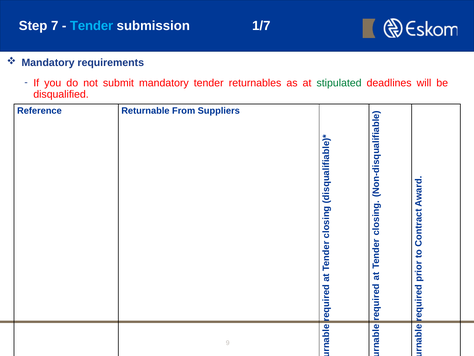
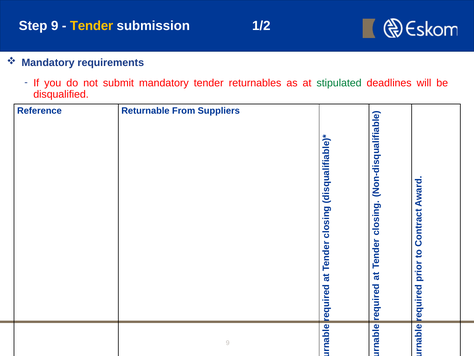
Step 7: 7 -> 9 (55, 26)
Tender colour: light blue -> yellow (92, 26)
1/7: 1/7 -> 1/2 (261, 26)
